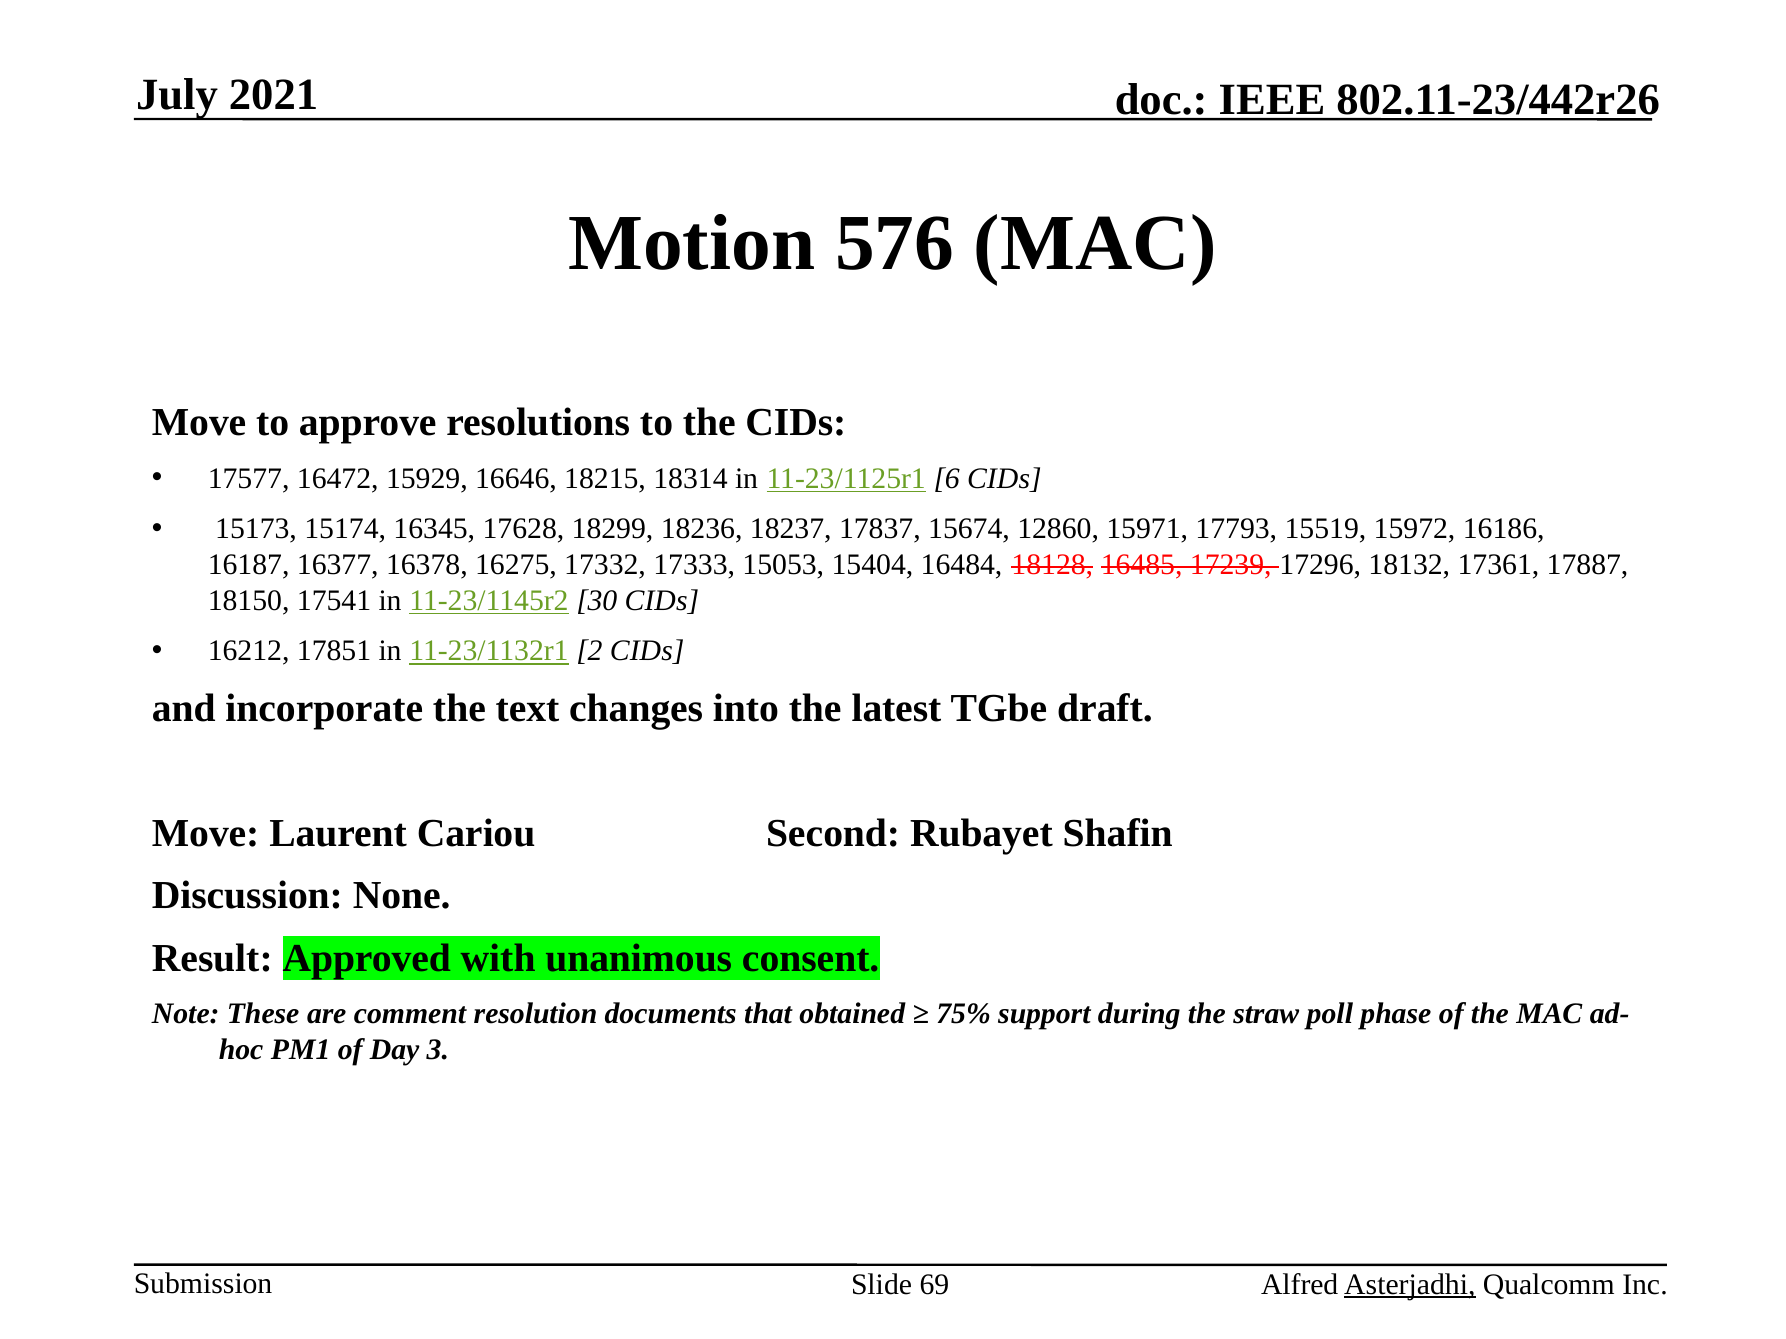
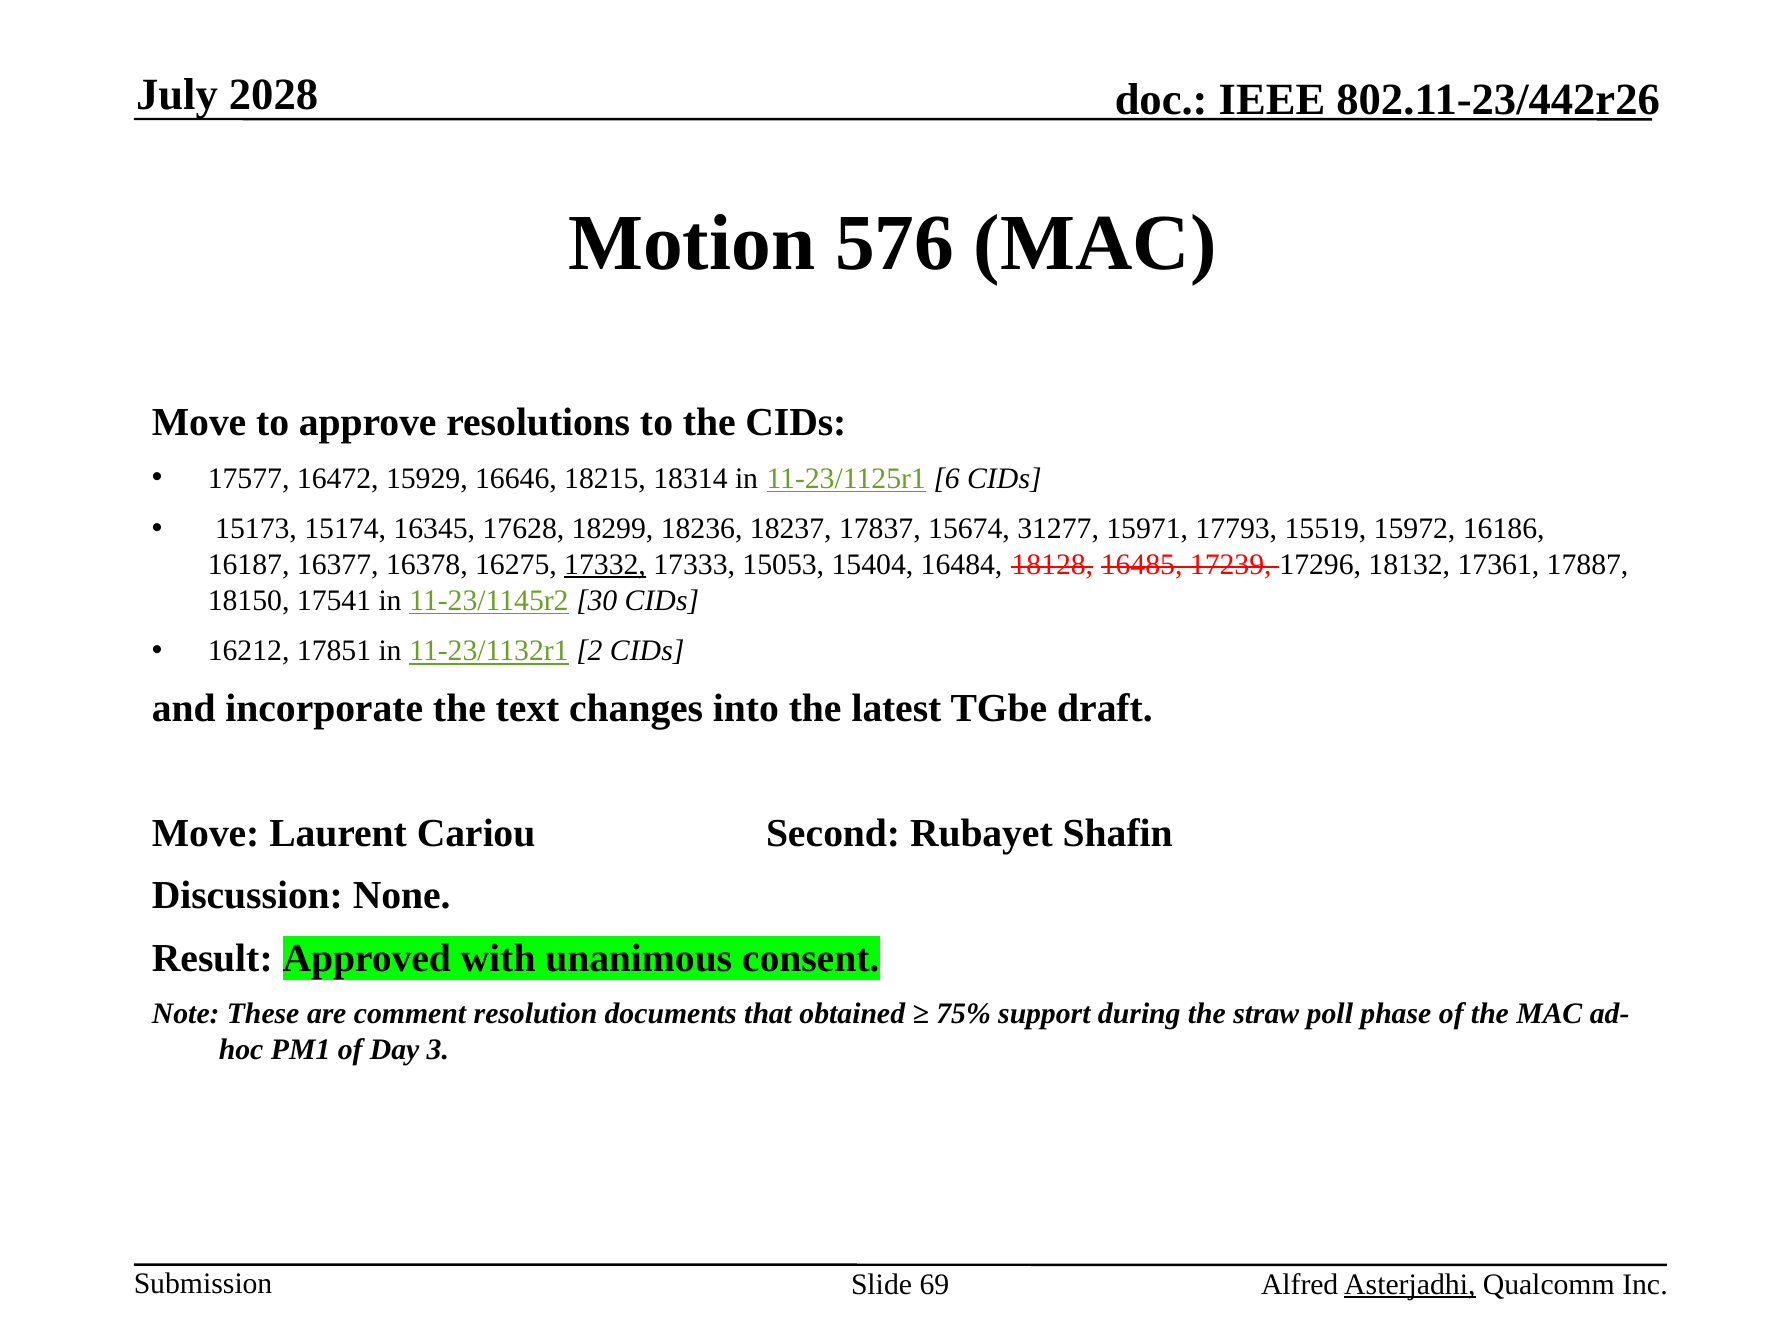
2021: 2021 -> 2028 (274, 95)
12860: 12860 -> 31277 (1058, 529)
17332 underline: none -> present (605, 565)
